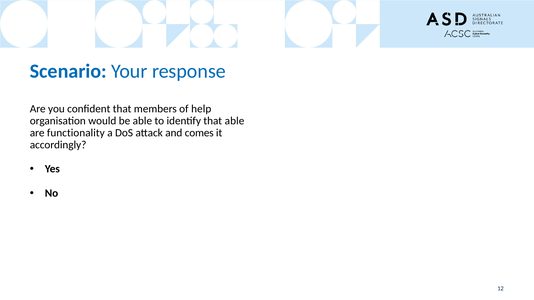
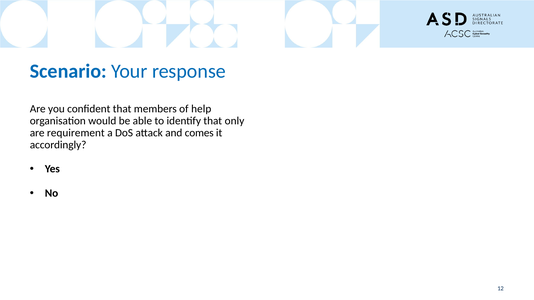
that able: able -> only (235, 121)
functionality: functionality -> requirement (76, 133)
